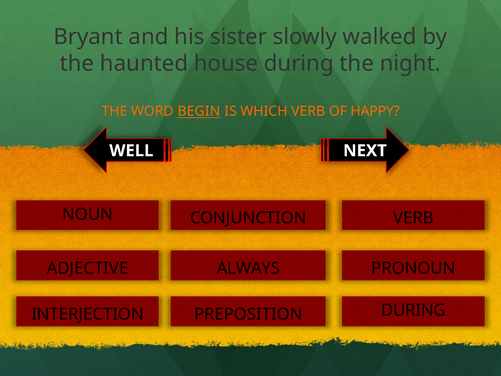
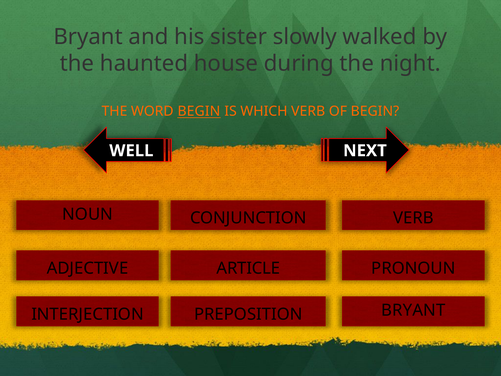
OF HAPPY: HAPPY -> BEGIN (375, 111)
ALWAYS: ALWAYS -> ARTICLE (248, 268)
DURING: DURING -> BRYANT (413, 310)
